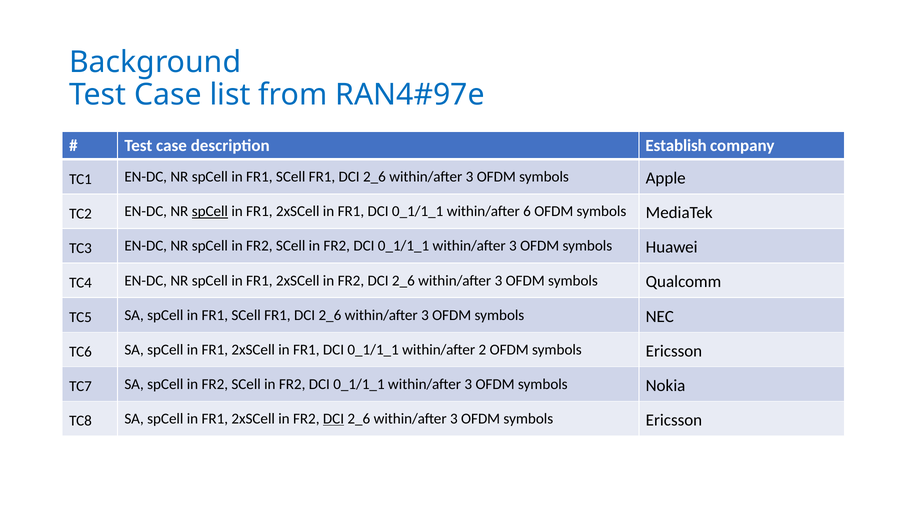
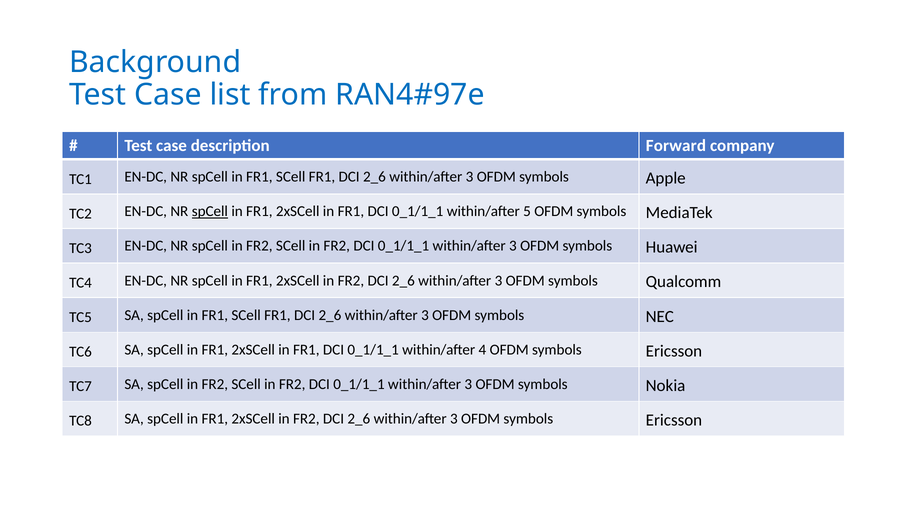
Establish: Establish -> Forward (676, 146)
6: 6 -> 5 (527, 211)
2: 2 -> 4 (482, 350)
DCI underline: present -> none (333, 419)
